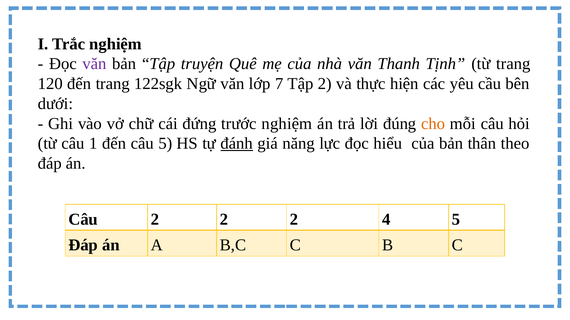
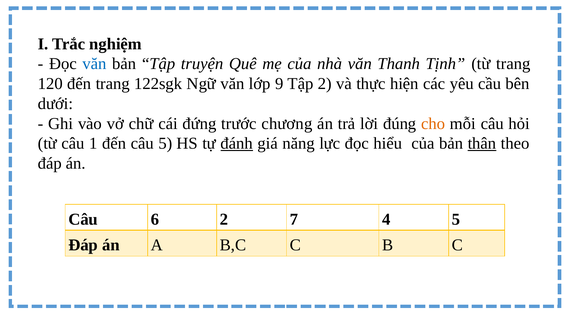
văn colour: purple -> blue (95, 64)
7: 7 -> 9 (279, 84)
trước nghiệm: nghiệm -> chương (287, 124)
thân underline: none -> present (482, 144)
Câu 2: 2 -> 6 (155, 220)
2: 2 -> 7 (294, 220)
